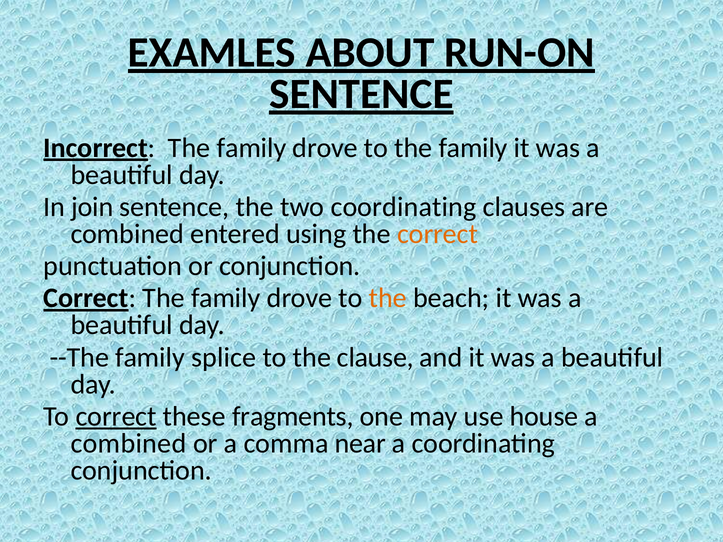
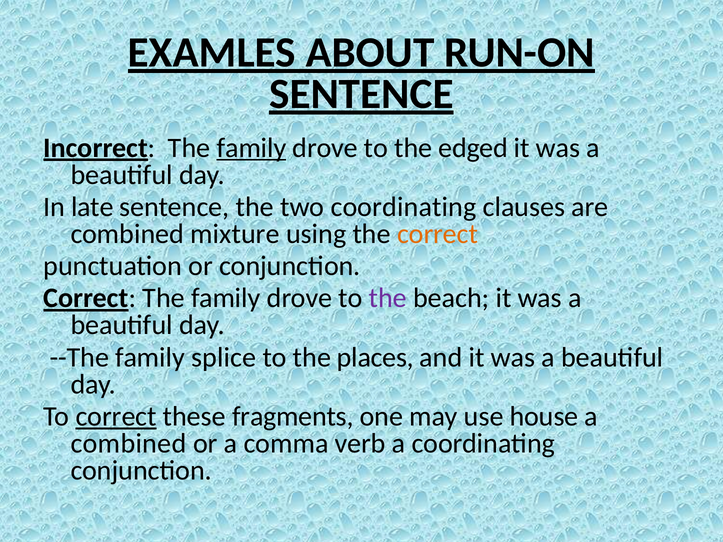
family underline: none -> present (251, 148)
to the family: family -> edged (473, 148)
join: join -> late (92, 207)
entered: entered -> mixture (235, 234)
the colour: orange -> purple (388, 298)
clause: clause -> places (375, 357)
near: near -> verb (360, 444)
